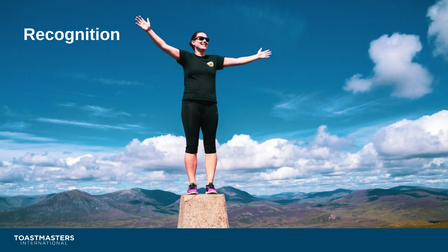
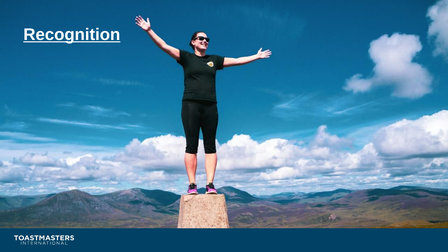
Recognition underline: none -> present (72, 35)
